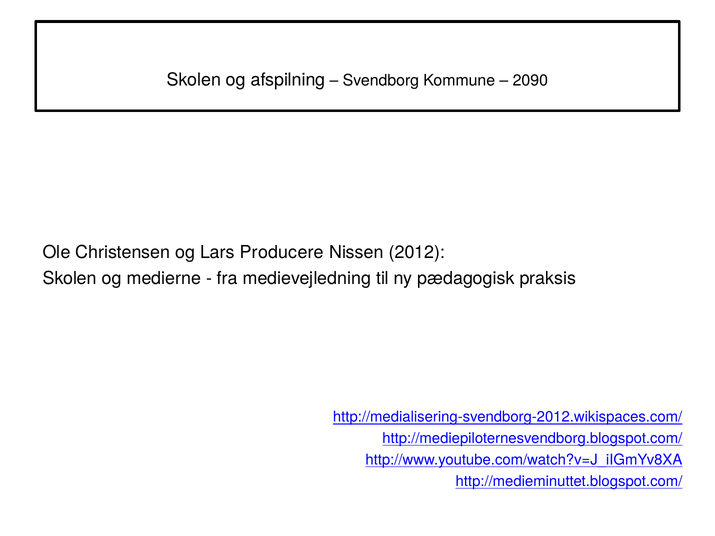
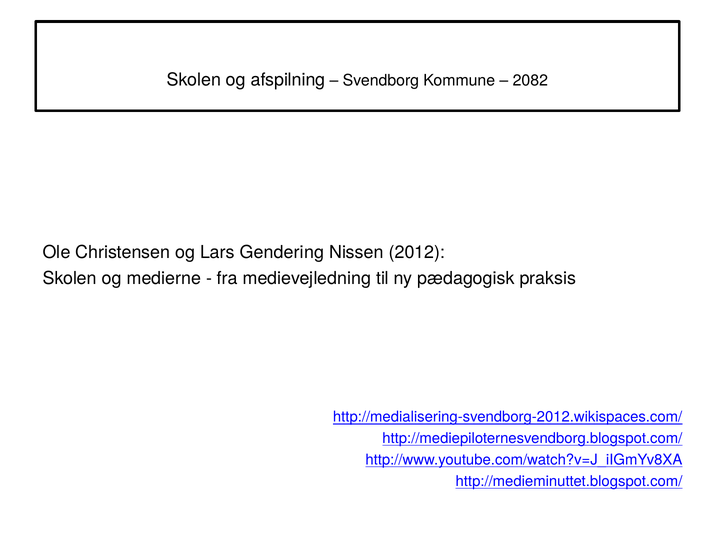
2090: 2090 -> 2082 (530, 81)
Producere: Producere -> Gendering (282, 252)
